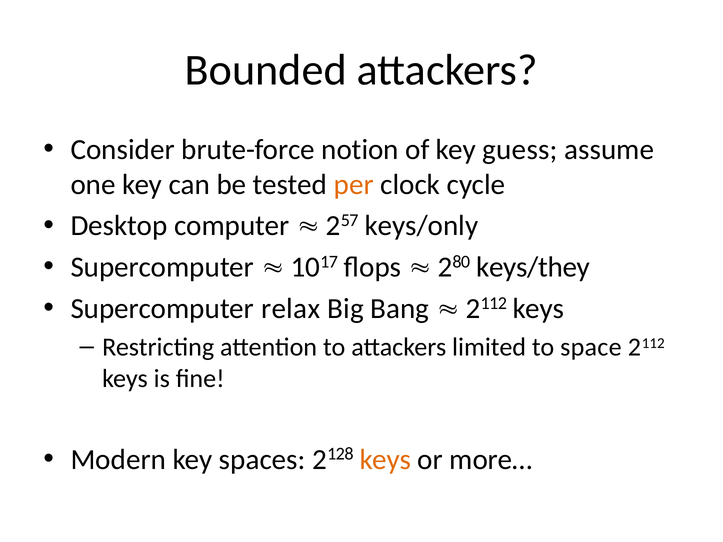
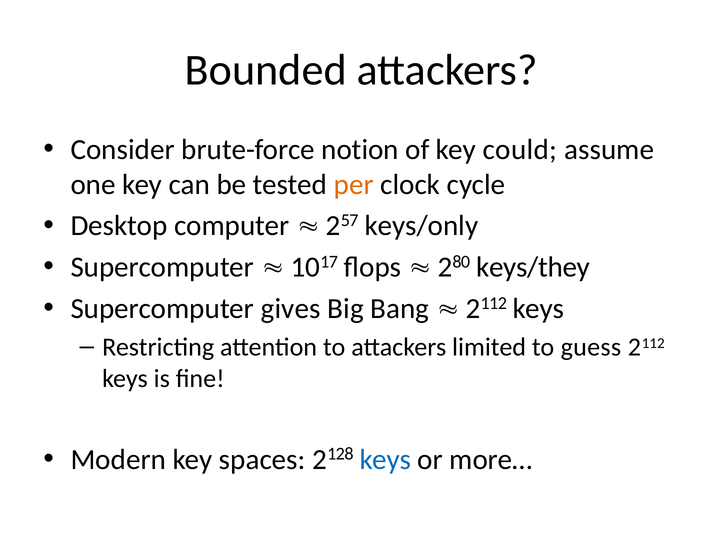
guess: guess -> could (520, 150)
relax: relax -> gives (291, 309)
space: space -> guess (591, 347)
keys colour: orange -> blue (385, 460)
